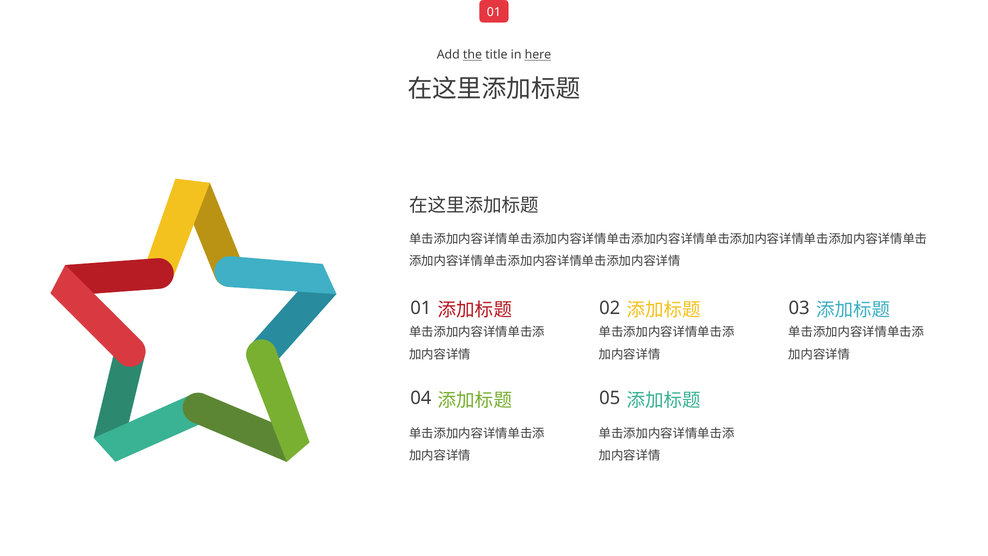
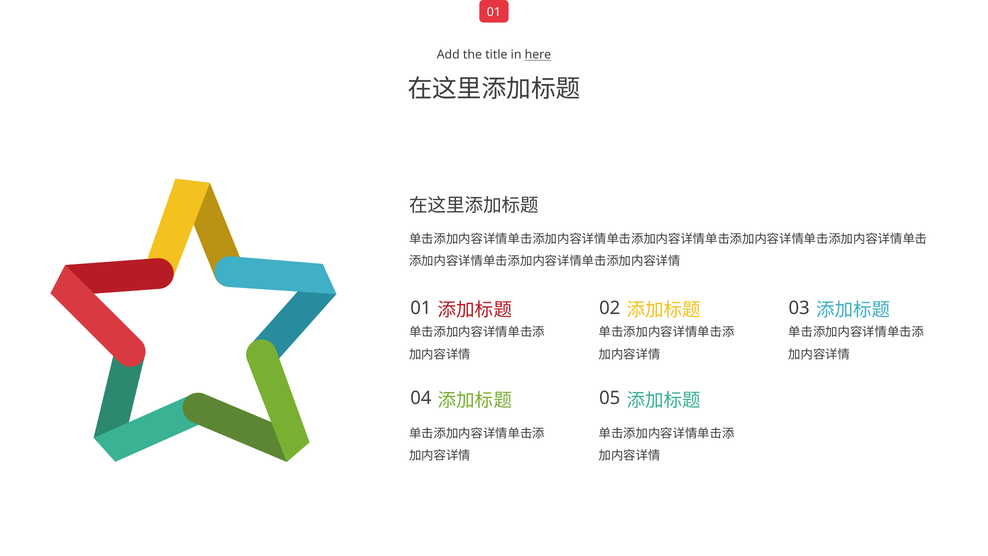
the underline: present -> none (472, 55)
